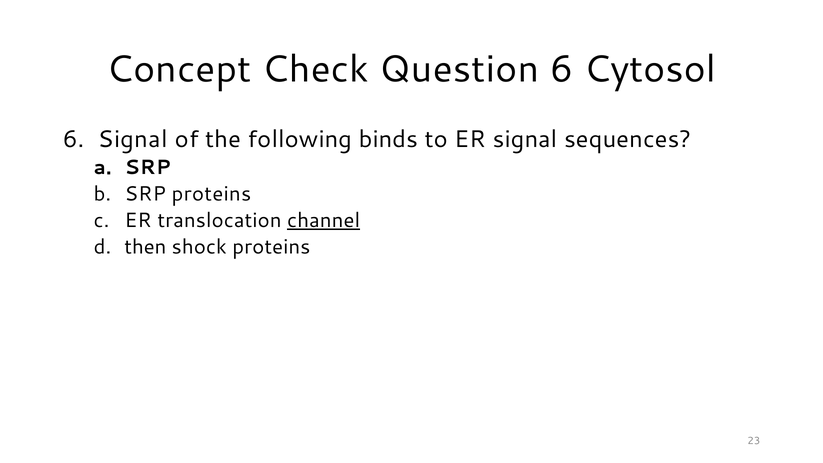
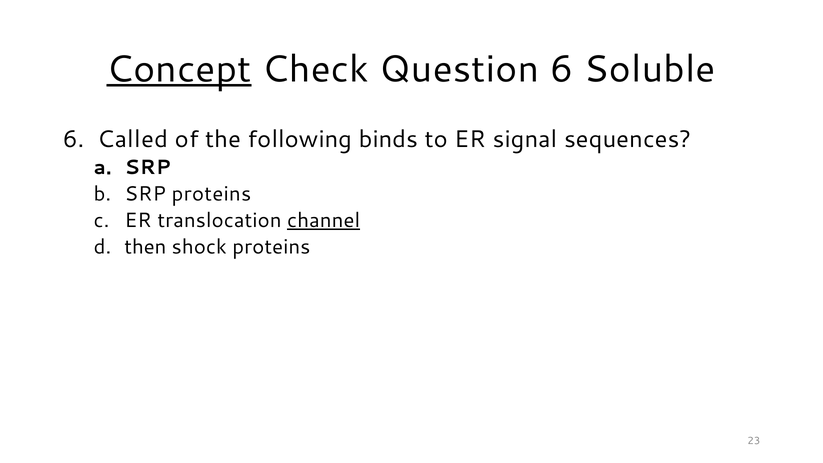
Concept underline: none -> present (179, 69)
Cytosol: Cytosol -> Soluble (650, 69)
6 Signal: Signal -> Called (133, 139)
